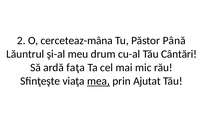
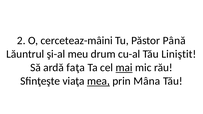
cerceteaz-mâna: cerceteaz-mâna -> cerceteaz-mâini (77, 41)
Cântări: Cântări -> Liniştit (179, 54)
mai underline: none -> present (124, 68)
Ajutat: Ajutat -> Mâna (147, 81)
